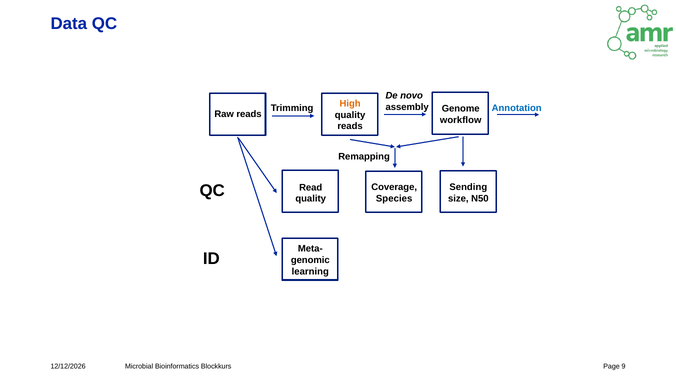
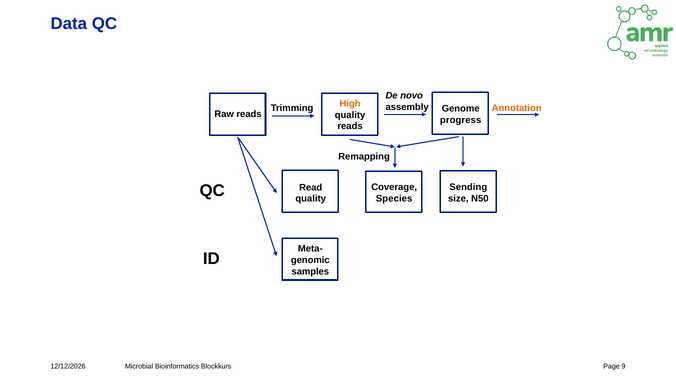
Annotation colour: blue -> orange (517, 108)
workflow: workflow -> progress (461, 120)
learning: learning -> samples (310, 272)
